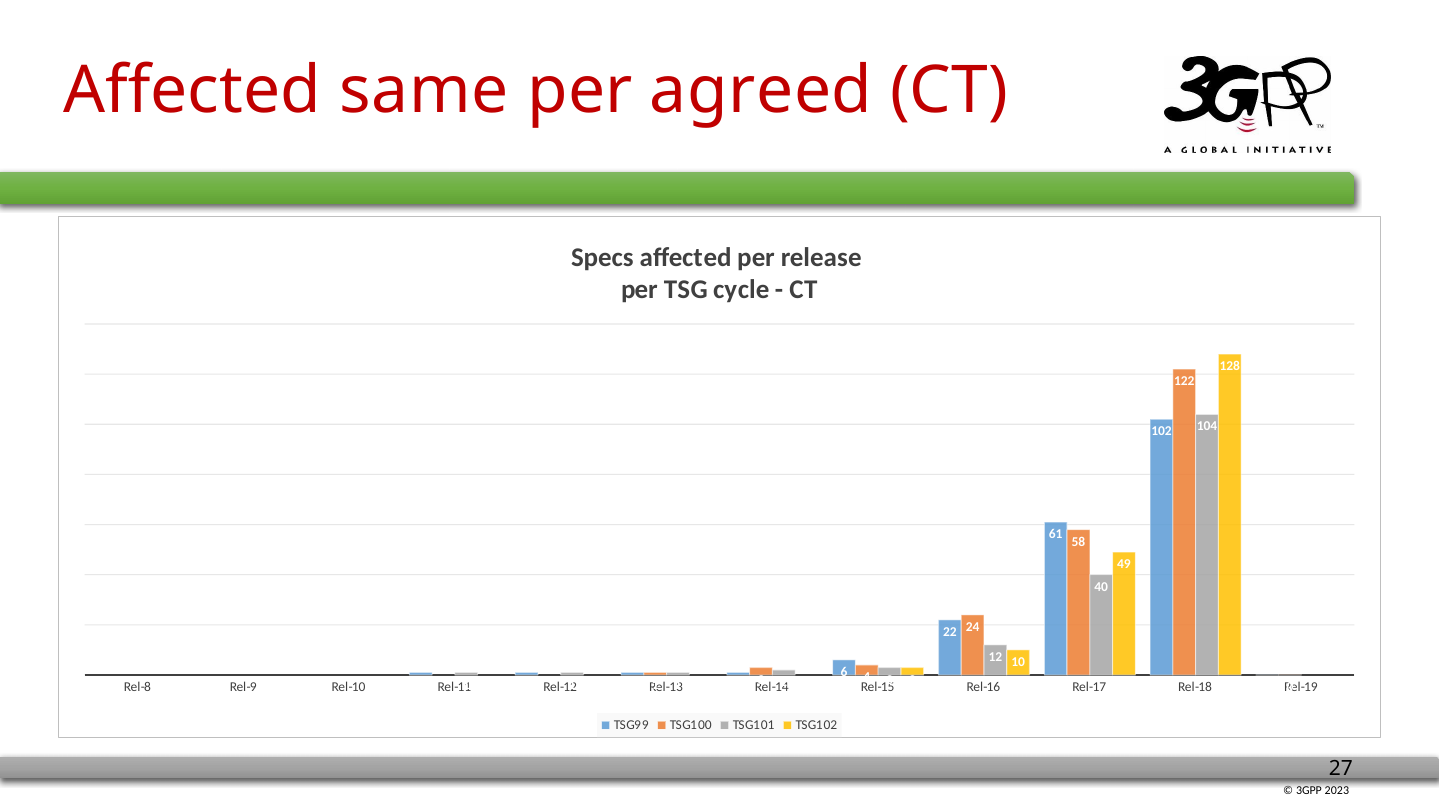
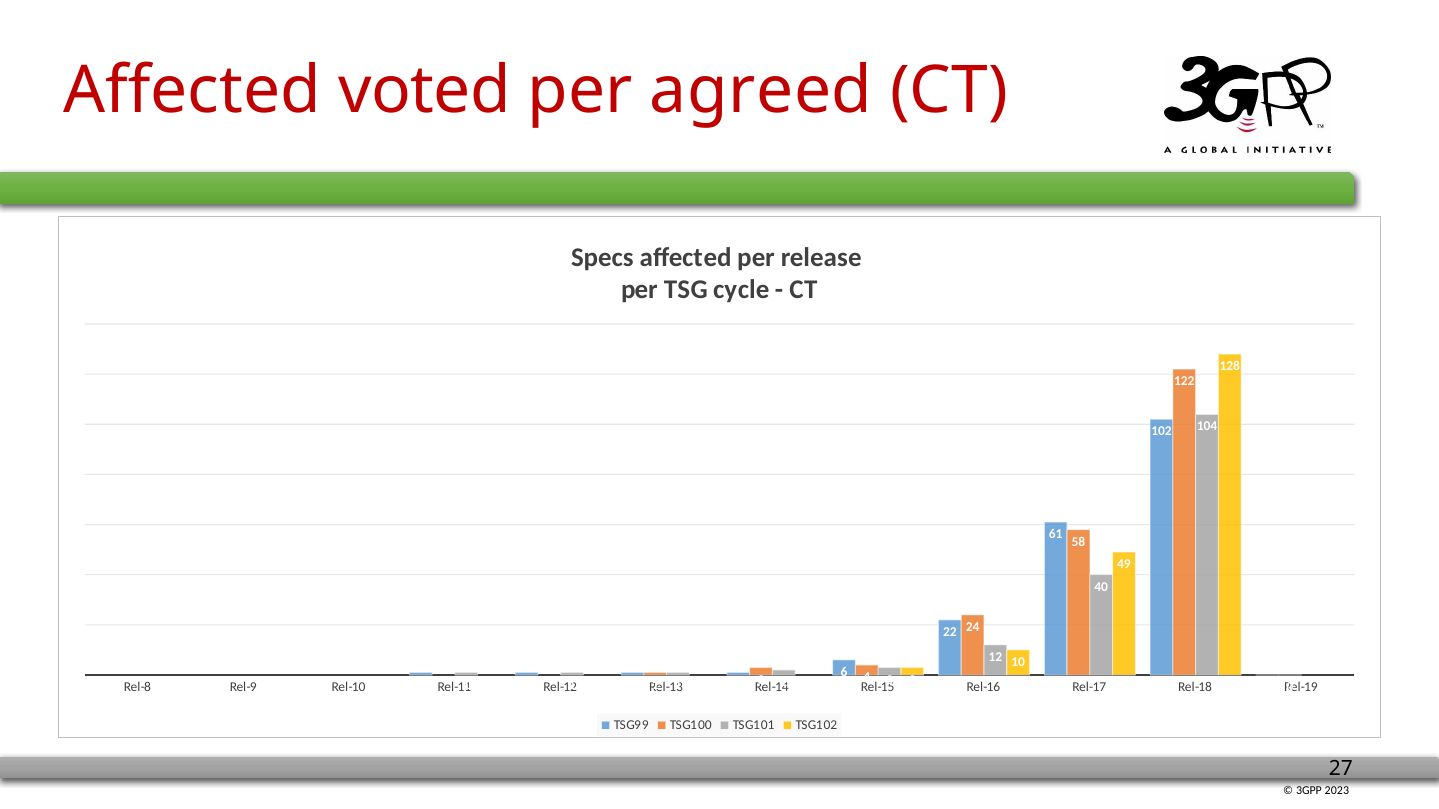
same: same -> voted (425, 91)
